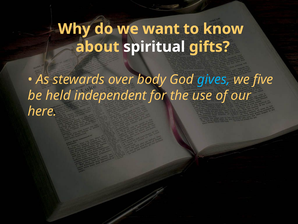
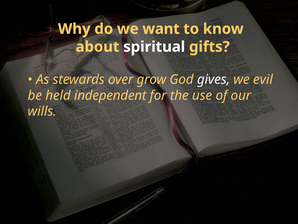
body: body -> grow (152, 79)
gives colour: light blue -> white (214, 79)
five: five -> evil (263, 79)
here: here -> wills (42, 111)
